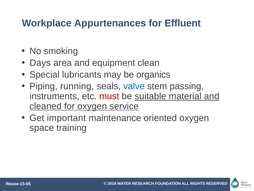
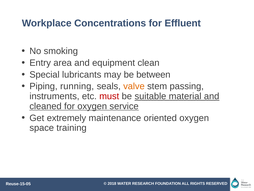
Appurtenances: Appurtenances -> Concentrations (110, 23)
Days: Days -> Entry (40, 63)
organics: organics -> between (153, 74)
valve colour: blue -> orange (134, 86)
important: important -> extremely (66, 118)
